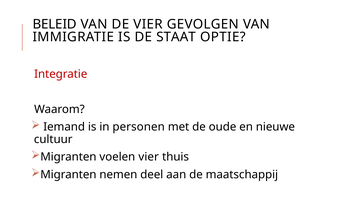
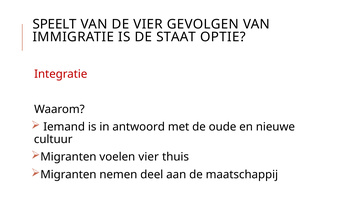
BELEID: BELEID -> SPEELT (55, 24)
personen: personen -> antwoord (139, 127)
